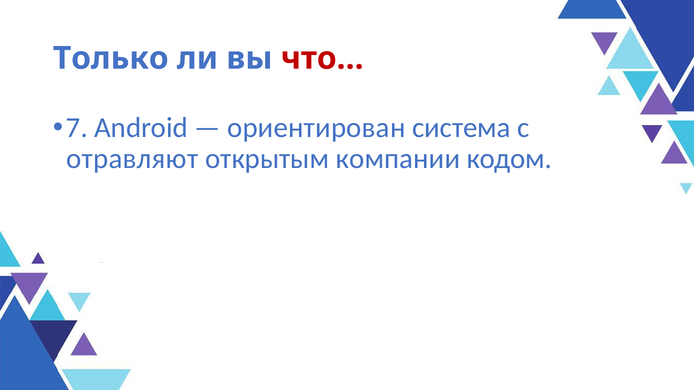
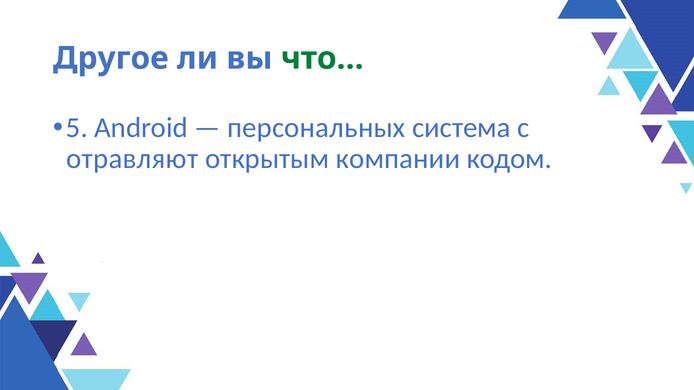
Только: Только -> Другое (111, 58)
что… colour: red -> green (322, 58)
7: 7 -> 5 (77, 128)
ориентирован: ориентирован -> персональных (316, 128)
